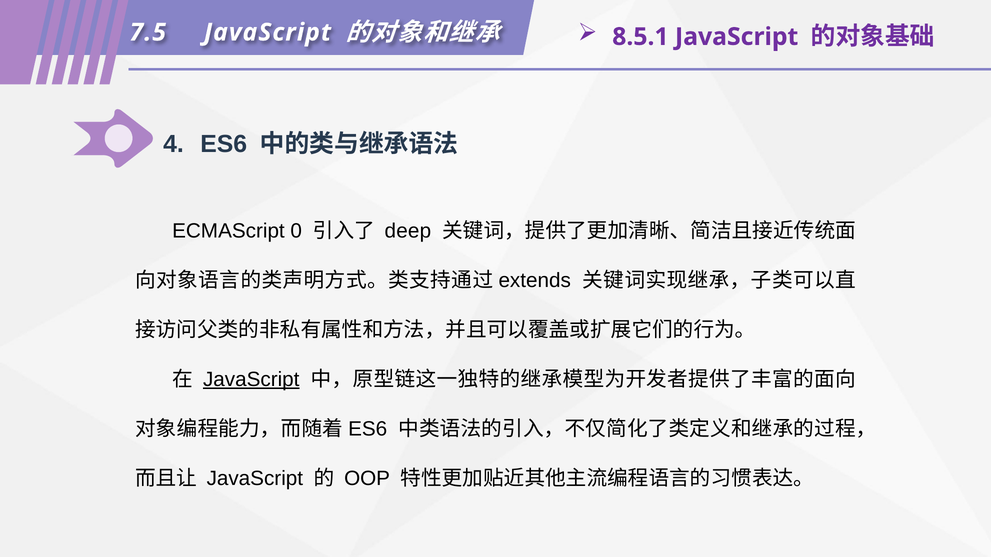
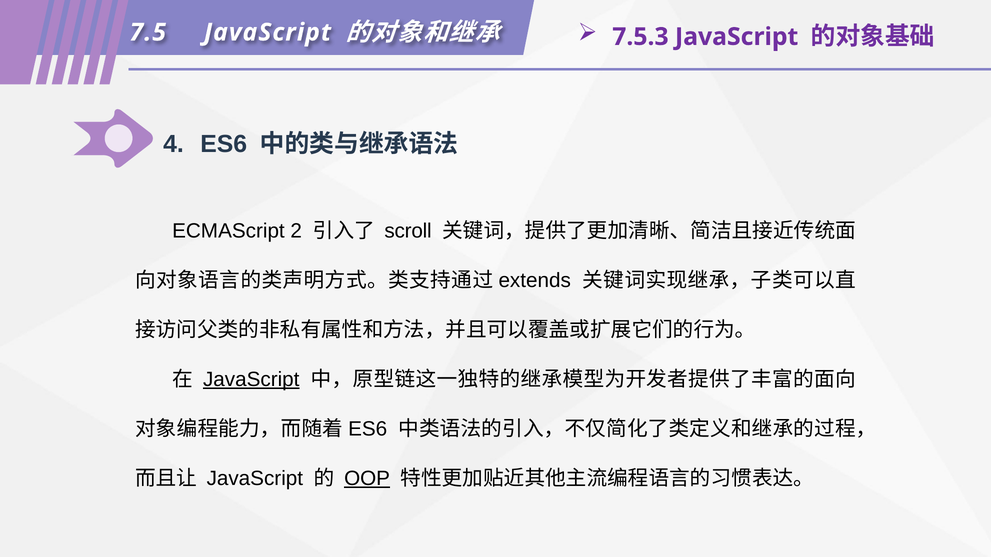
8.5.1: 8.5.1 -> 7.5.3 (640, 37)
0: 0 -> 2 (296, 231)
deep: deep -> scroll (408, 231)
OOP underline: none -> present (367, 479)
